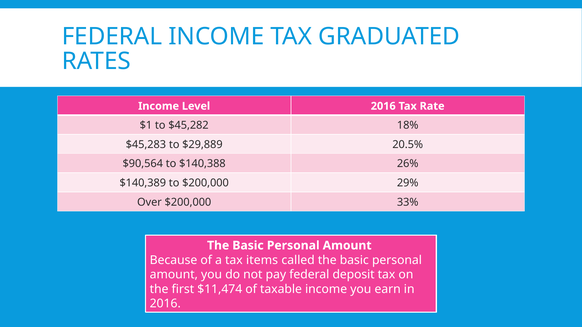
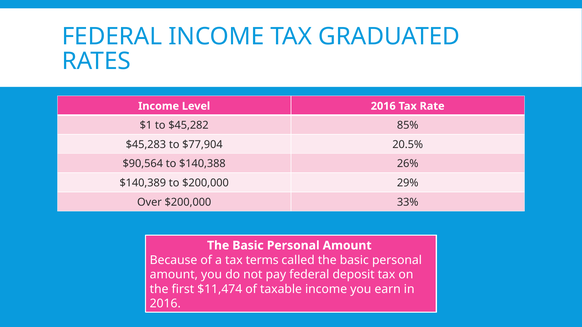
18%: 18% -> 85% (408, 125)
$29,889: $29,889 -> $77,904 (202, 145)
items: items -> terms (262, 260)
